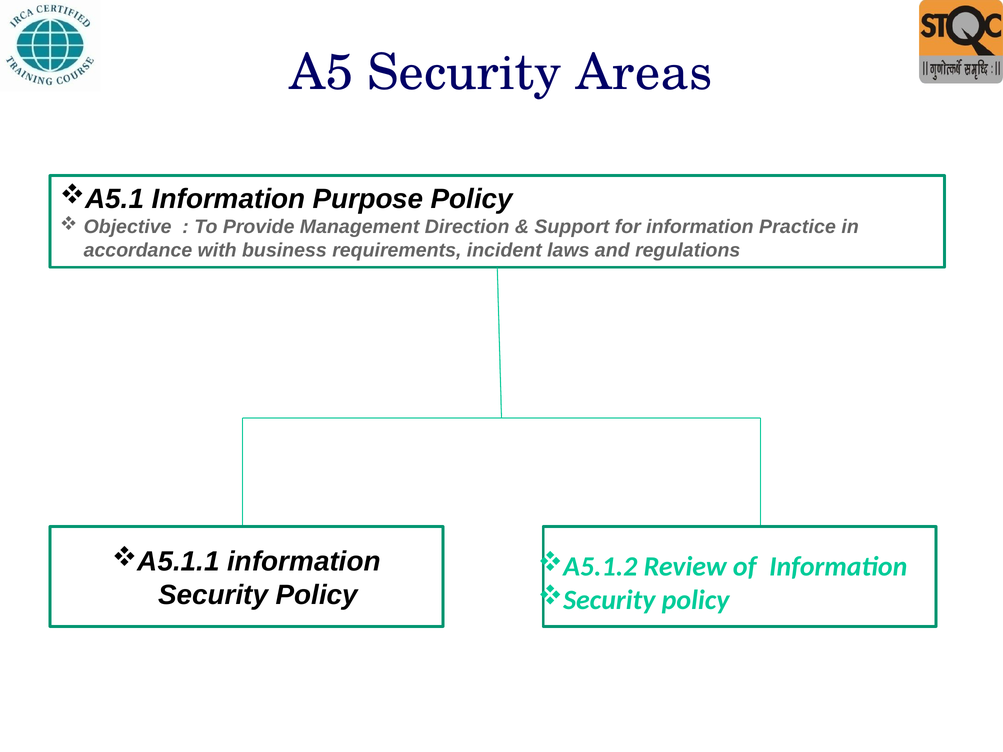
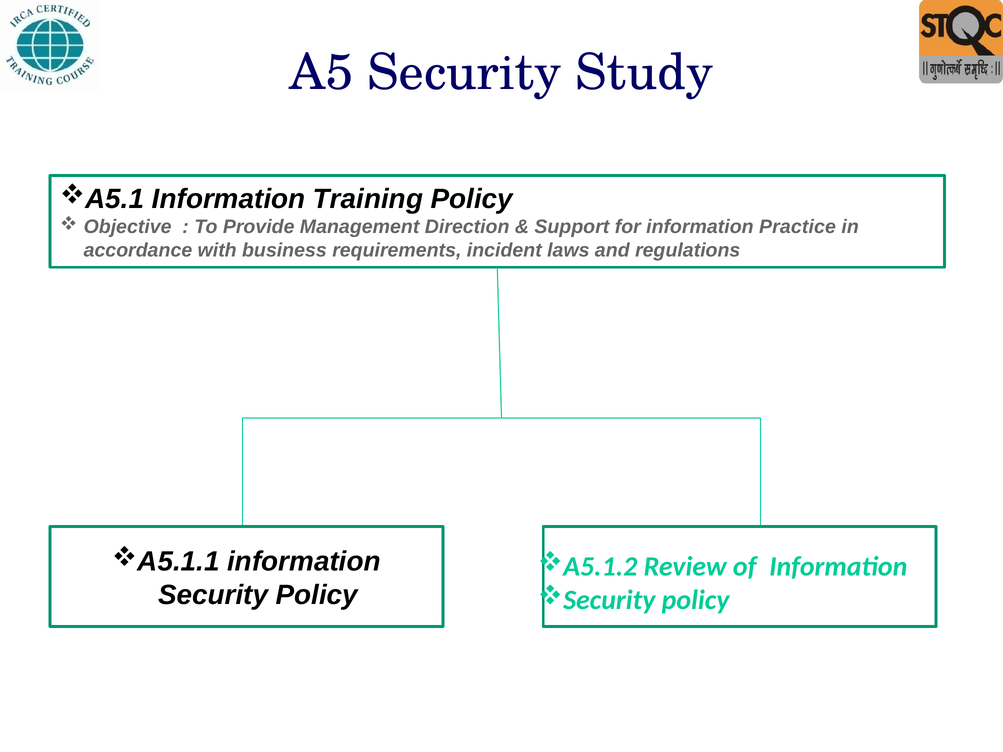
Areas: Areas -> Study (644, 73)
Purpose: Purpose -> Training (368, 199)
